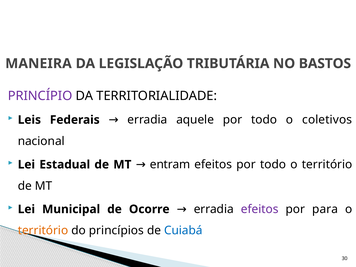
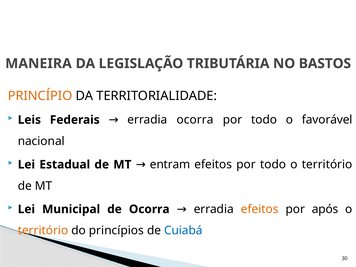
PRINCÍPIO colour: purple -> orange (40, 96)
erradia aquele: aquele -> ocorra (195, 120)
coletivos: coletivos -> favorável (327, 120)
de Ocorre: Ocorre -> Ocorra (149, 209)
efeitos colour: purple -> orange (260, 209)
para: para -> após (325, 209)
